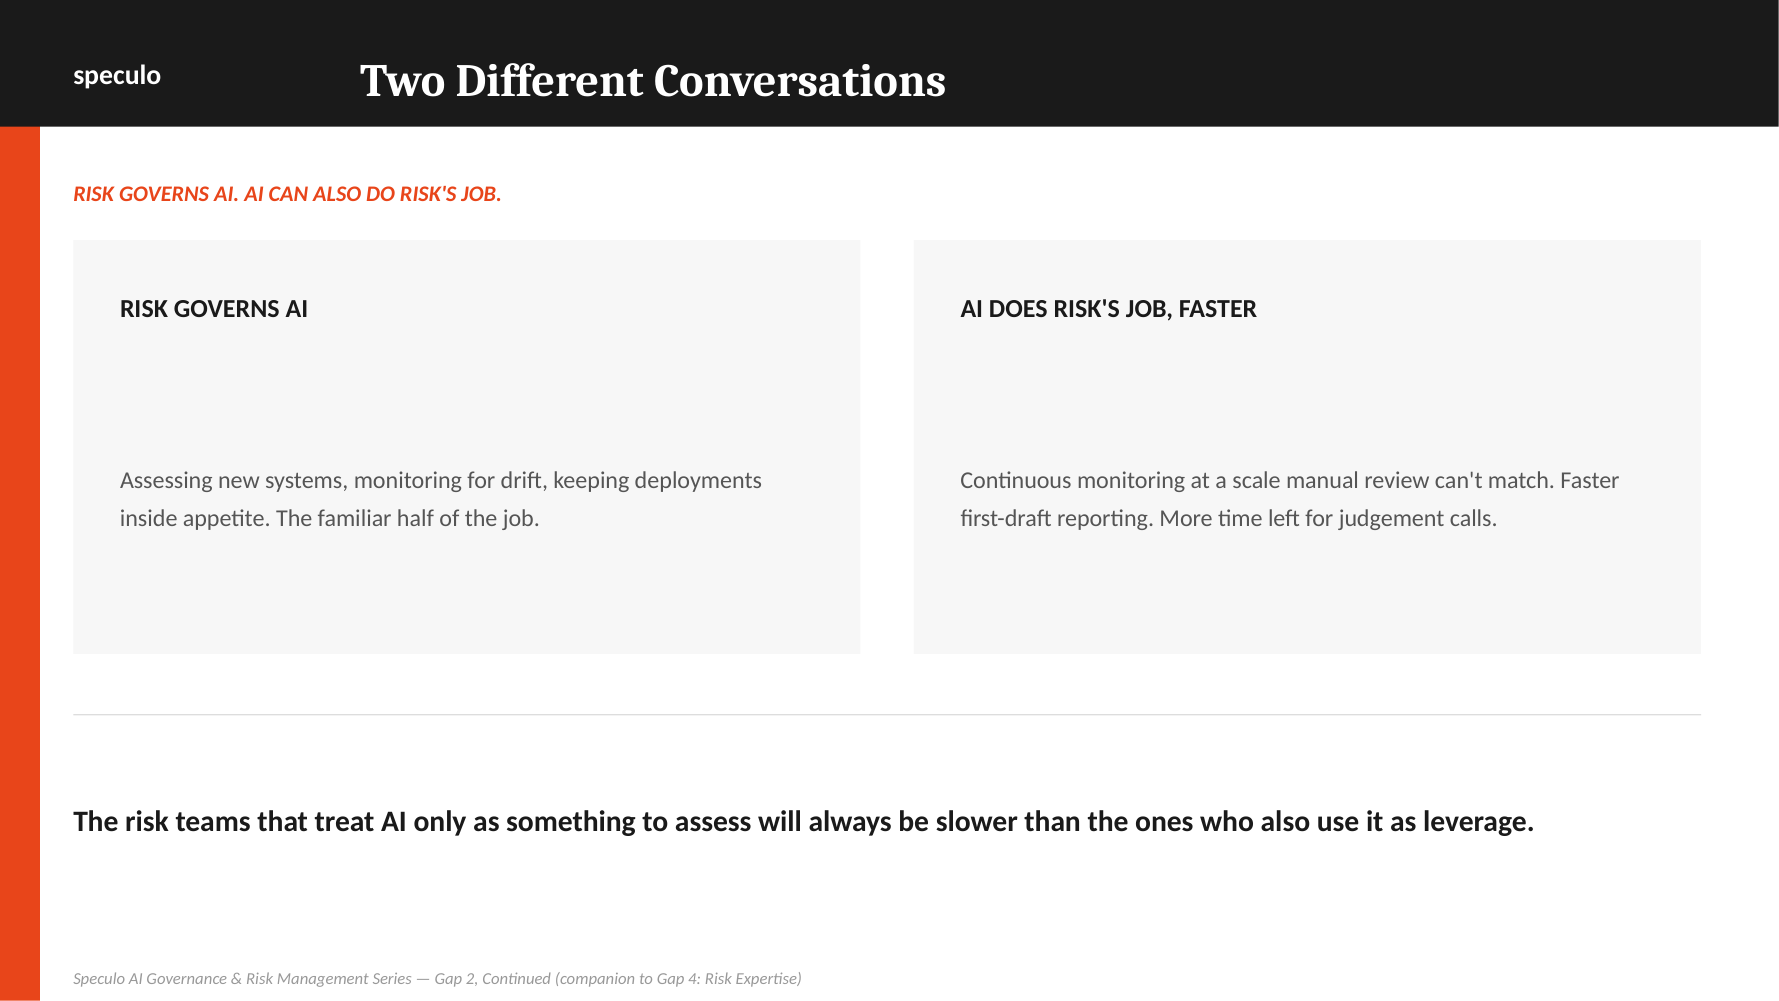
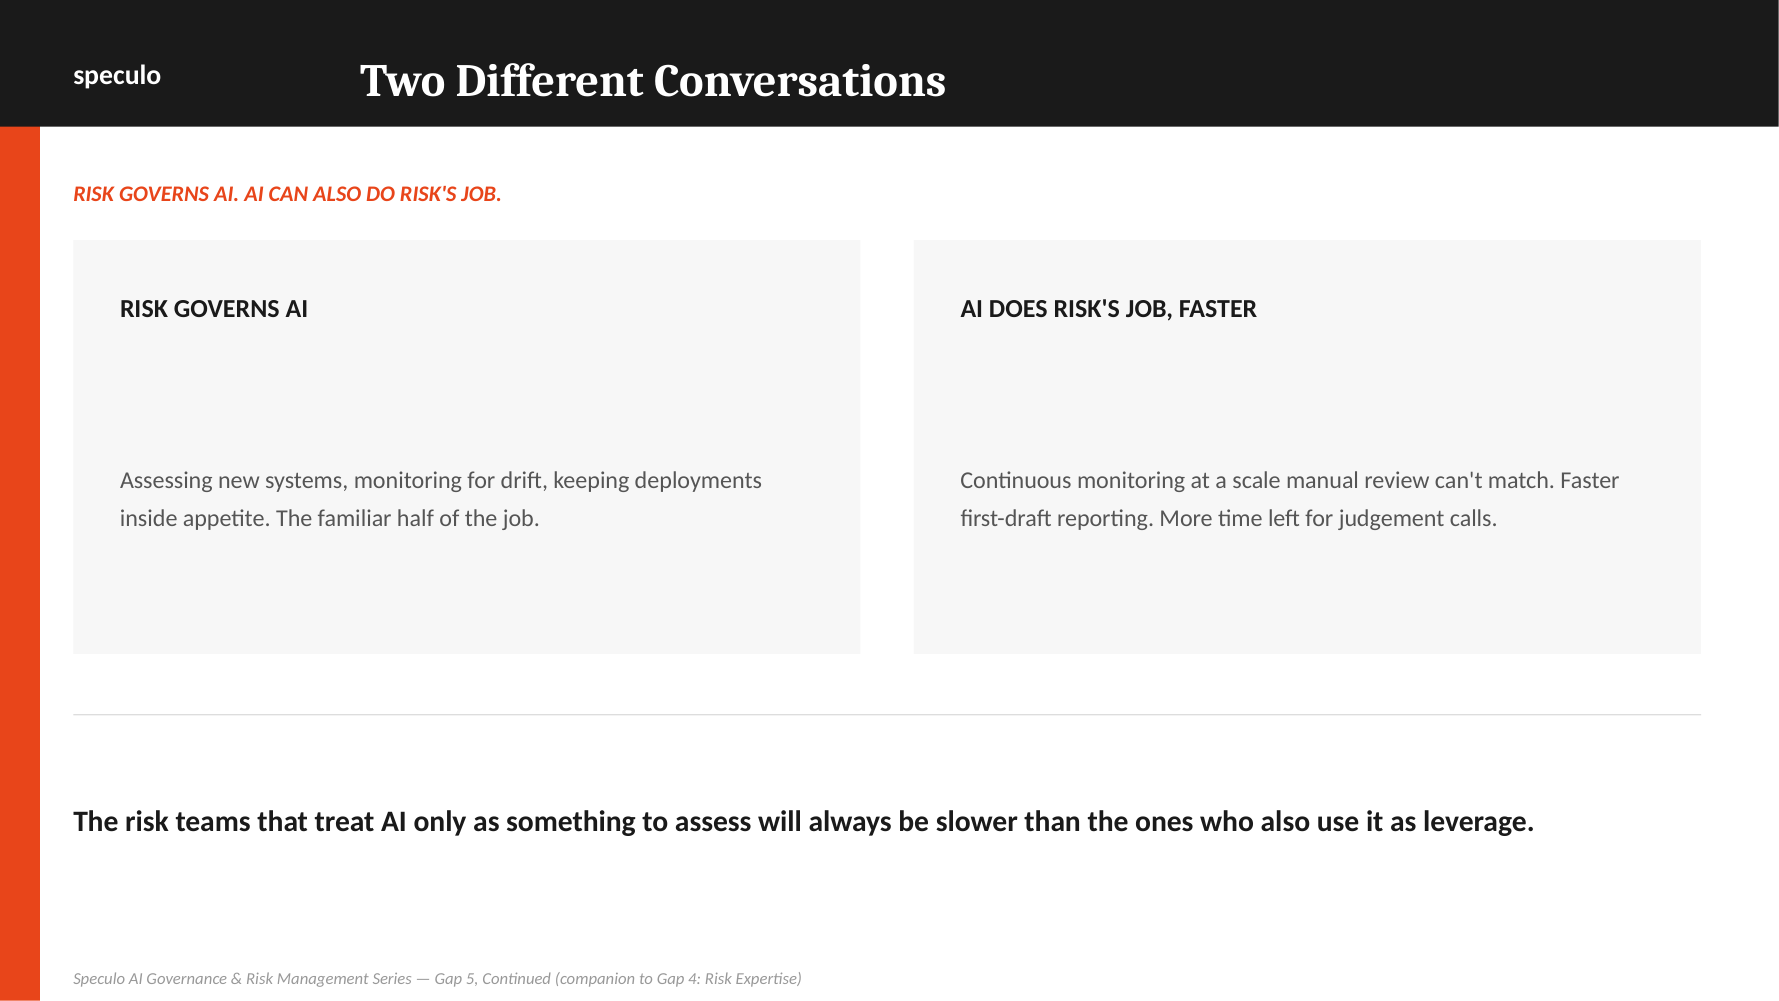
2: 2 -> 5 (472, 978)
